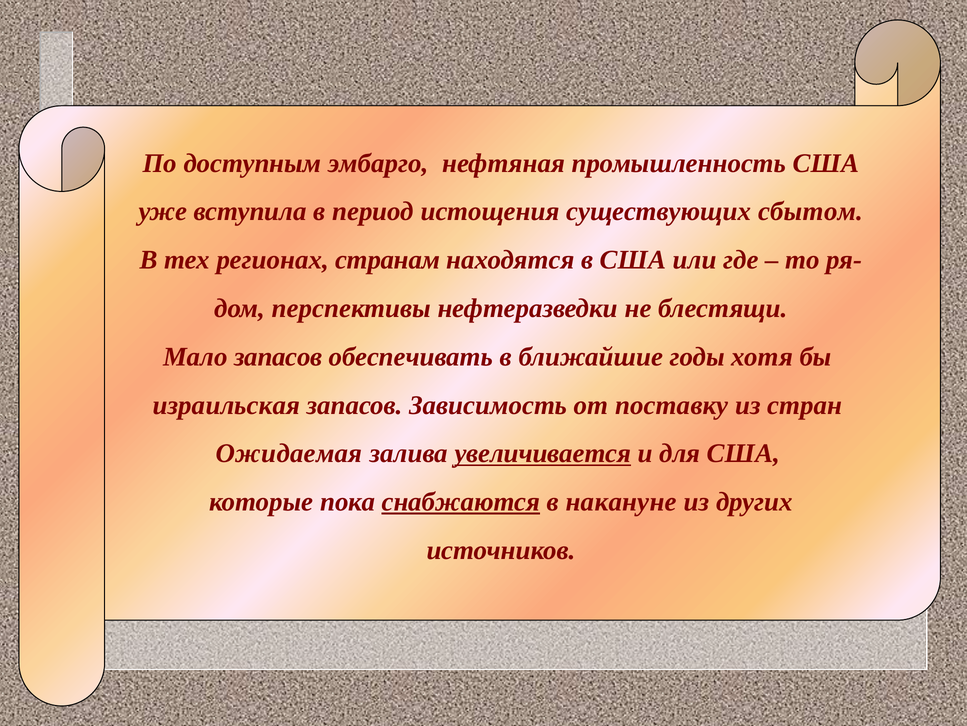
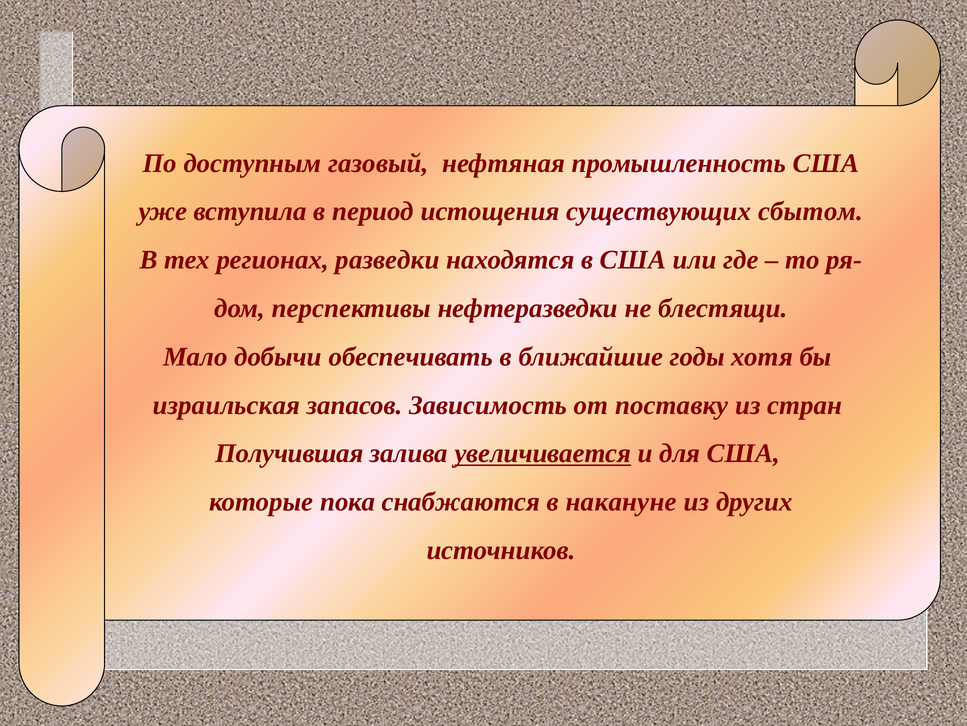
эмбарго: эмбарго -> газовый (378, 163)
странам: странам -> разведки (388, 260)
Мало запасов: запасов -> добычи (278, 356)
Ожидаемая: Ожидаемая -> Получившая (289, 453)
снабжаются underline: present -> none (461, 501)
